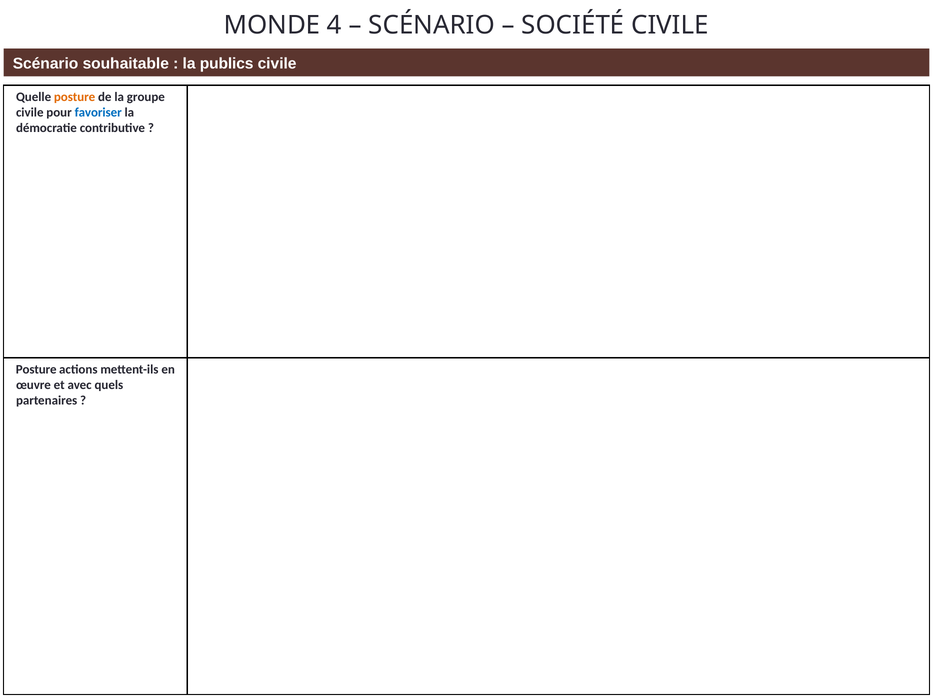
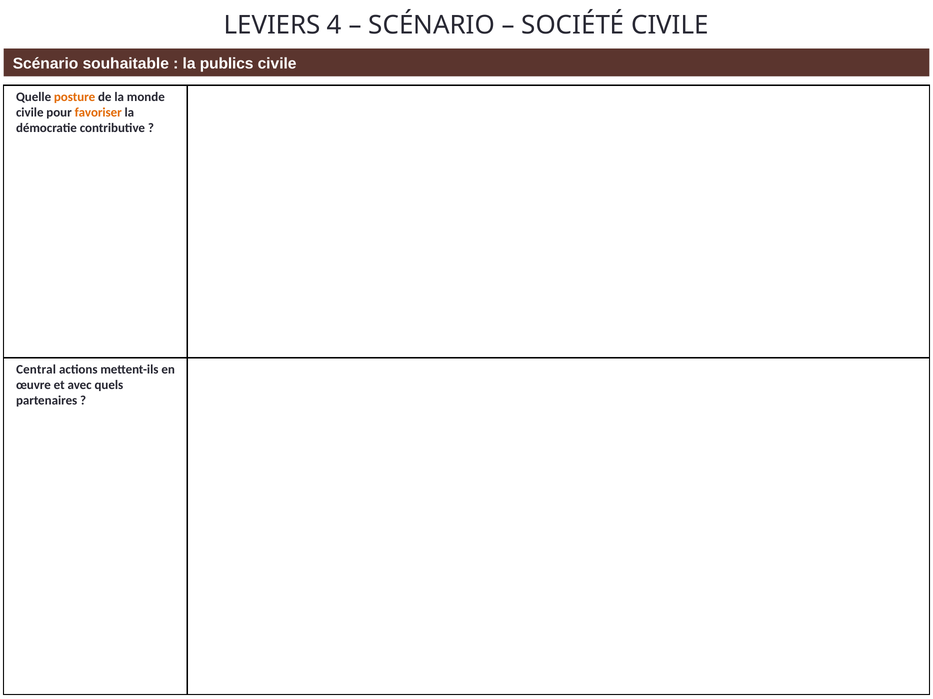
MONDE: MONDE -> LEVIERS (272, 25)
groupe: groupe -> monde (146, 97)
favoriser colour: blue -> orange (98, 113)
Posture: Posture -> Central (36, 370)
